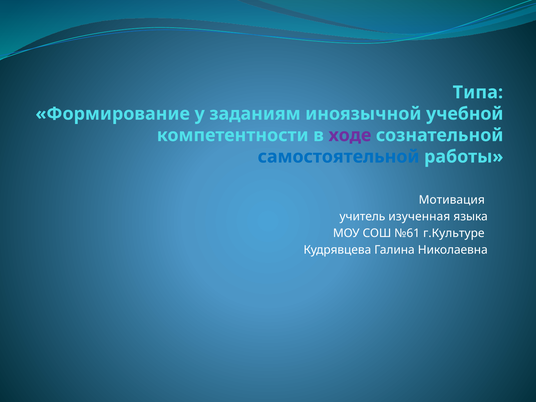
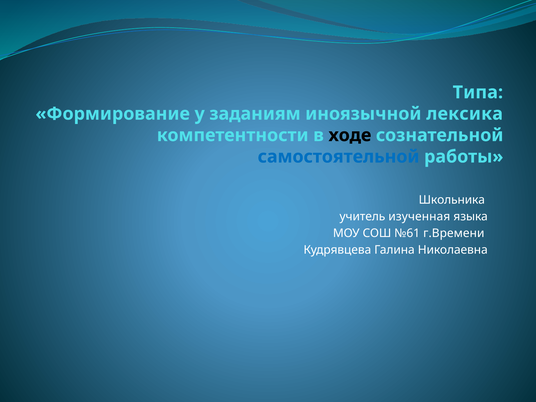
учебной: учебной -> лексика (465, 114)
ходе colour: purple -> black (350, 135)
Мотивация: Мотивация -> Школьника (452, 200)
г.Культуре: г.Культуре -> г.Времени (454, 233)
